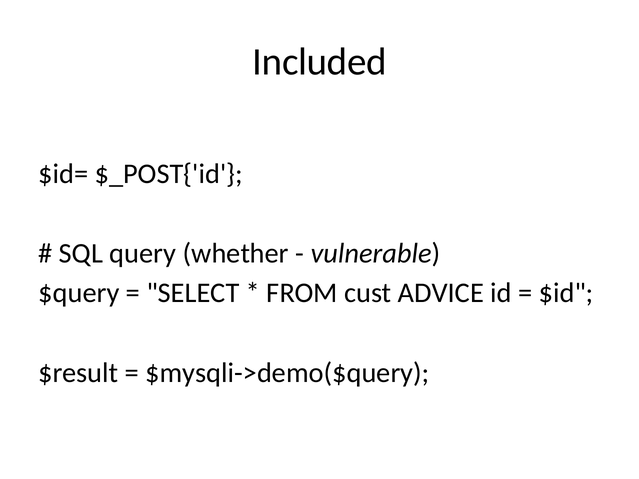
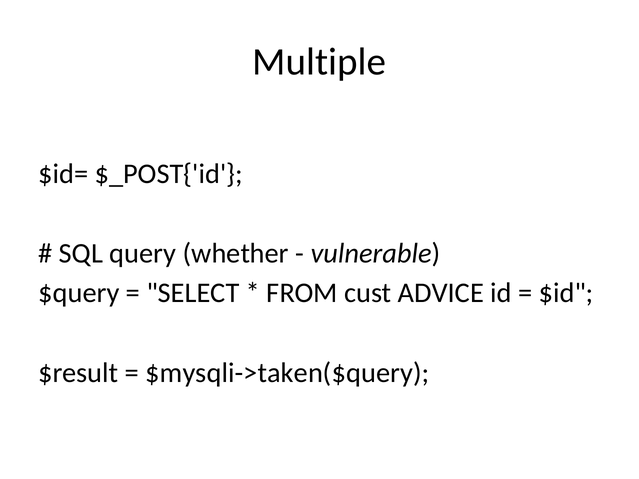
Included: Included -> Multiple (319, 62)
$mysqli->demo($query: $mysqli->demo($query -> $mysqli->taken($query (287, 373)
